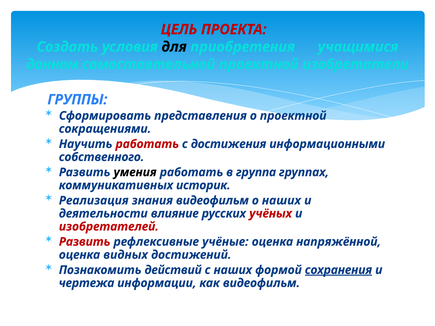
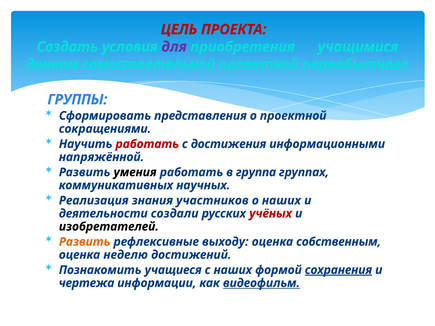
для colour: black -> purple (174, 47)
изобретатели: изобретатели -> первобытного (355, 64)
собственного: собственного -> напряжённой (101, 157)
историк: историк -> научных (203, 185)
знания видеофильм: видеофильм -> участников (212, 201)
влияние: влияние -> создали (175, 214)
изобретателей colour: red -> black (109, 227)
Развить colour: red -> orange (85, 242)
учёные: учёные -> выходу (225, 242)
напряжённой: напряжённой -> собственным (339, 242)
видных: видных -> неделю (126, 255)
действий: действий -> учащиеся (173, 270)
видеофильм underline: none -> present (261, 283)
